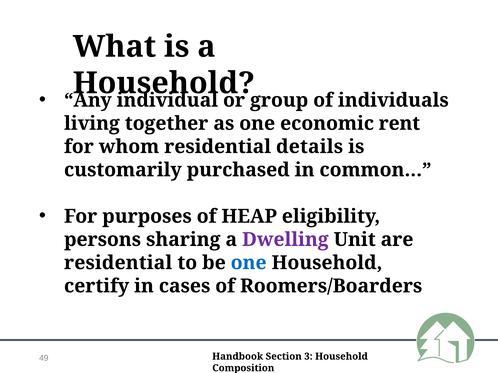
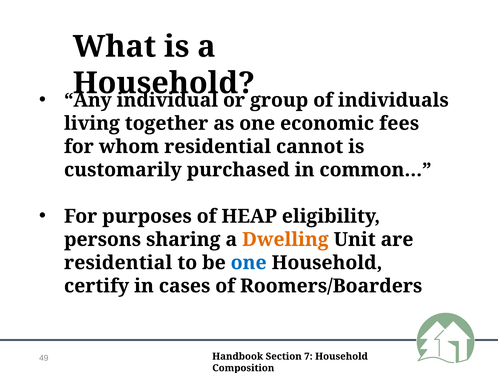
rent: rent -> fees (399, 124)
details: details -> cannot (310, 147)
Dwelling colour: purple -> orange (285, 240)
3: 3 -> 7 (308, 357)
